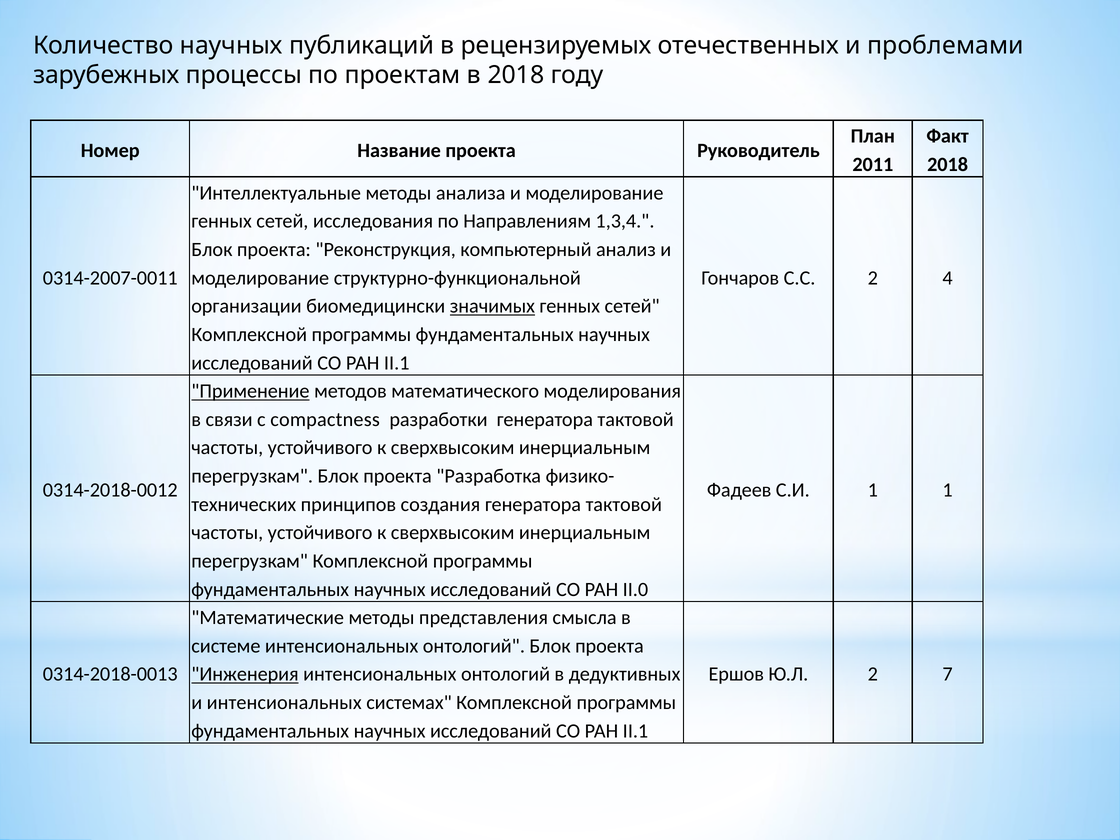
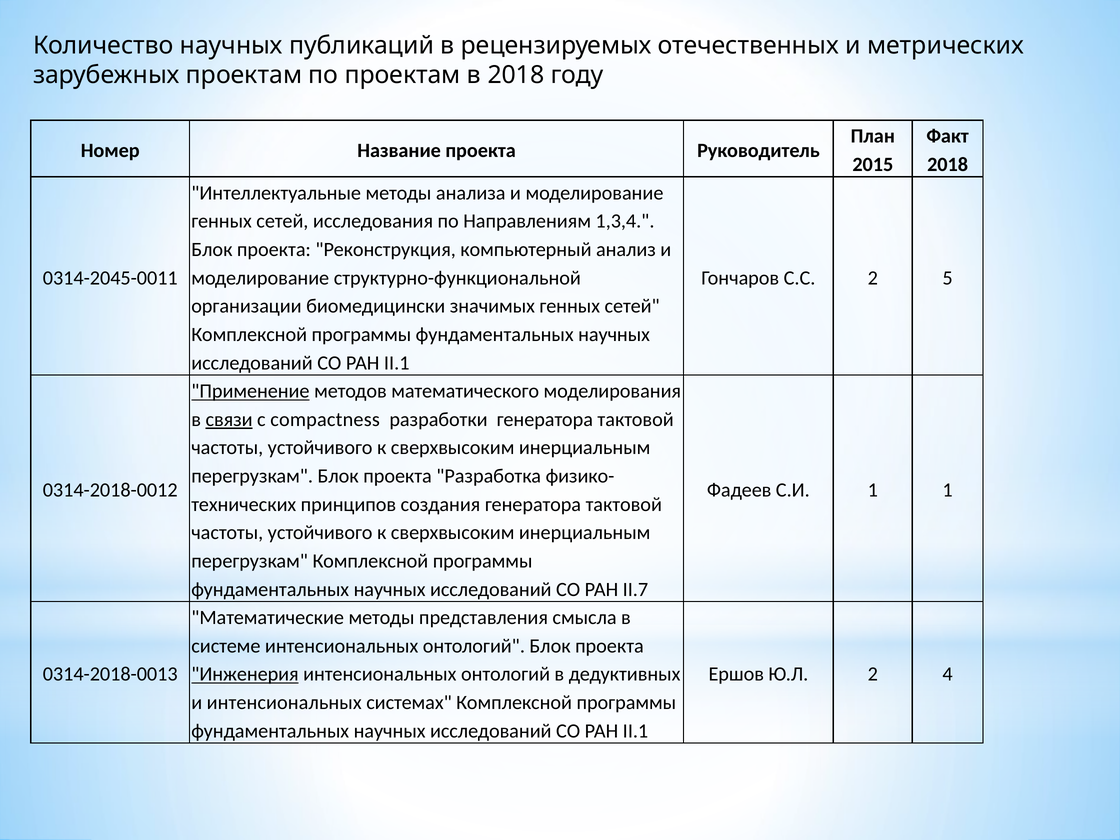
проблемами: проблемами -> метрических (946, 45)
зарубежных процессы: процессы -> проектам (244, 75)
2011: 2011 -> 2015 (873, 165)
0314-2007-0011: 0314-2007-0011 -> 0314-2045-0011 (110, 278)
4: 4 -> 5 (948, 278)
значимых underline: present -> none (492, 306)
связи underline: none -> present (229, 419)
II.0: II.0 -> II.7 (635, 589)
7: 7 -> 4 (948, 674)
